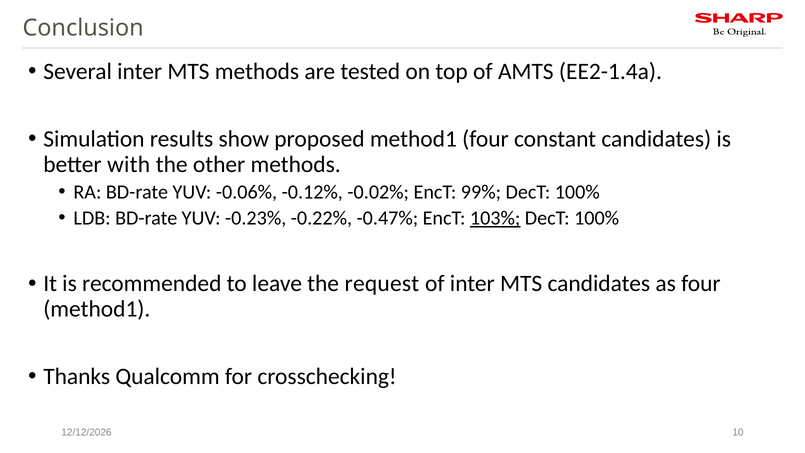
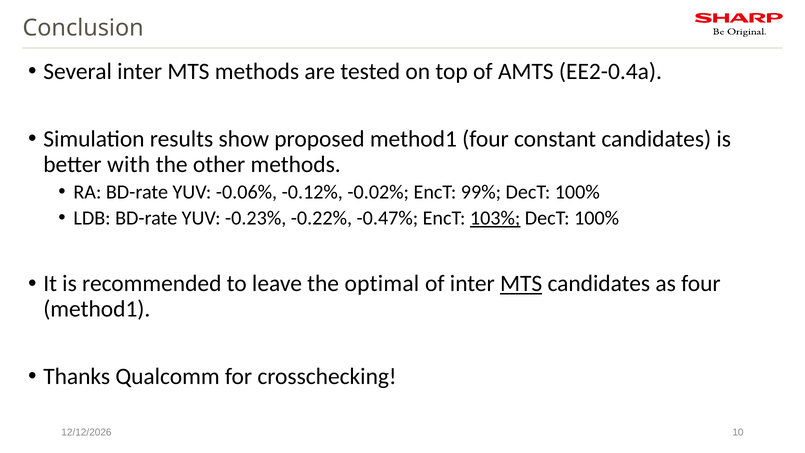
EE2-1.4a: EE2-1.4a -> EE2-0.4a (610, 71)
request: request -> optimal (382, 284)
MTS underline: none -> present (521, 284)
